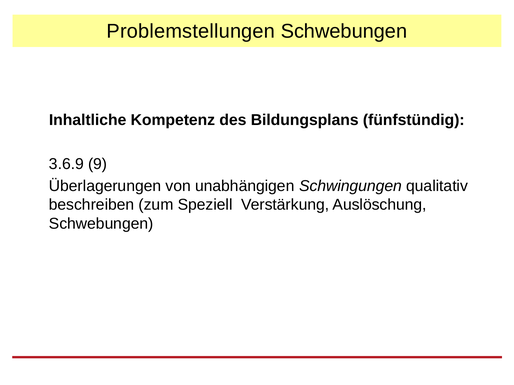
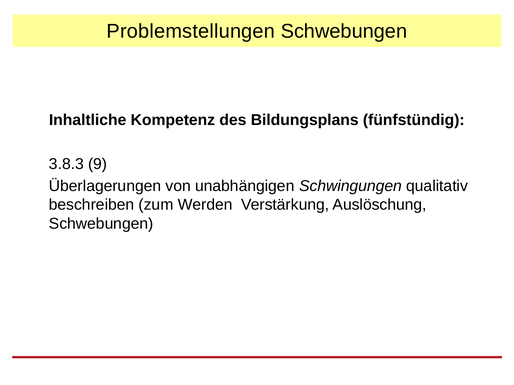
3.6.9: 3.6.9 -> 3.8.3 (66, 164)
Speziell: Speziell -> Werden (205, 205)
